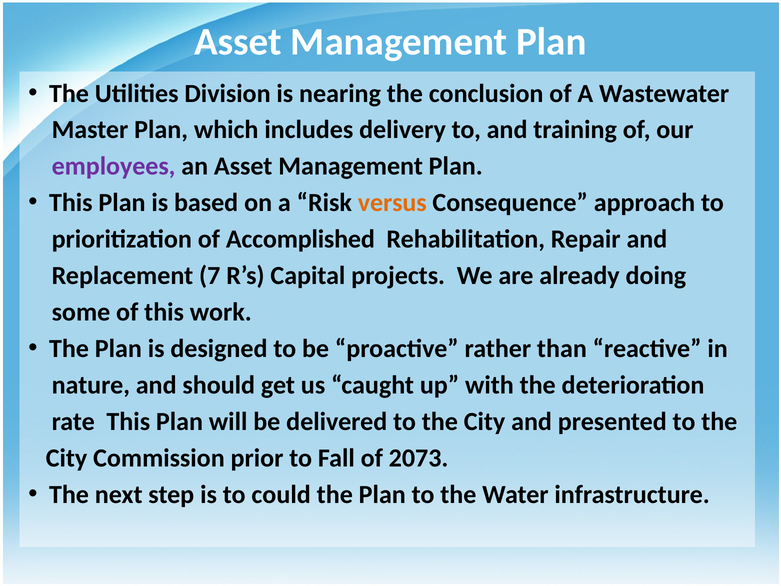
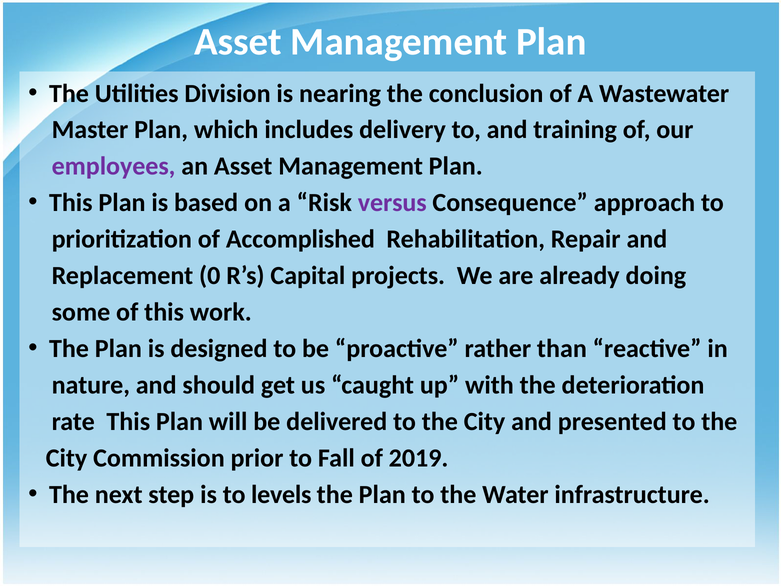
versus colour: orange -> purple (392, 203)
7: 7 -> 0 (210, 276)
2073: 2073 -> 2019 (419, 458)
could: could -> levels (281, 494)
